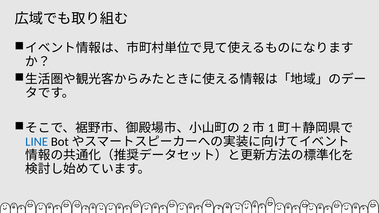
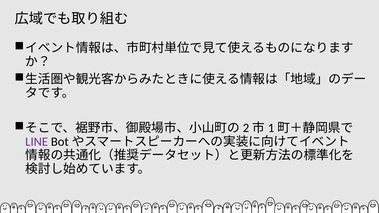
LINE colour: blue -> purple (37, 142)
